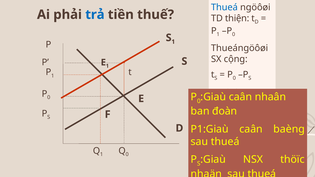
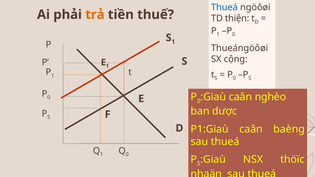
trả colour: blue -> orange (95, 15)
nhaân: nhaân -> nghèo (270, 97)
đoàn: đoàn -> dược (225, 111)
